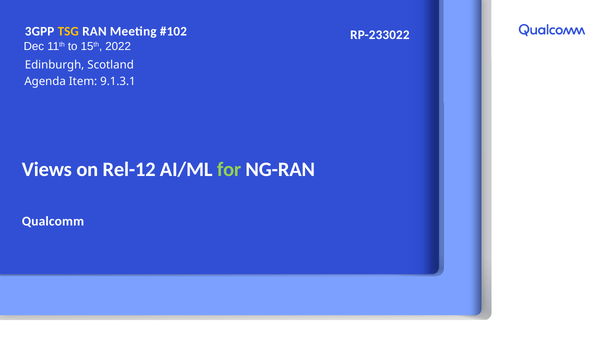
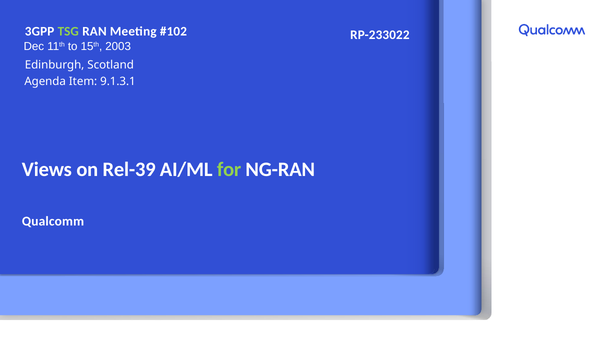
TSG colour: yellow -> light green (68, 31)
2022: 2022 -> 2003 (118, 47)
Rel-12: Rel-12 -> Rel-39 (129, 169)
